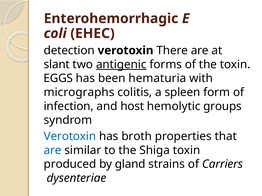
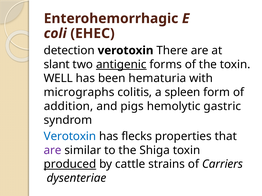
EGGS: EGGS -> WELL (58, 79)
infection: infection -> addition (69, 106)
host: host -> pigs (132, 106)
groups: groups -> gastric (222, 106)
broth: broth -> flecks (137, 137)
are colour: blue -> purple (53, 151)
produced underline: none -> present (70, 165)
gland: gland -> cattle (130, 165)
